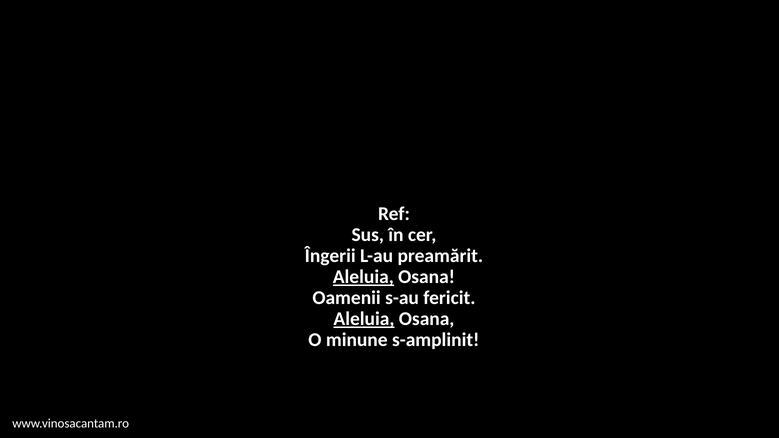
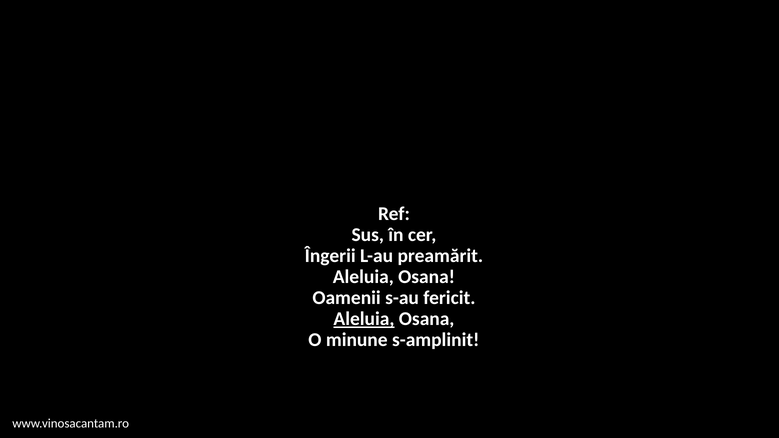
Aleluia underline: present -> none (363, 277)
